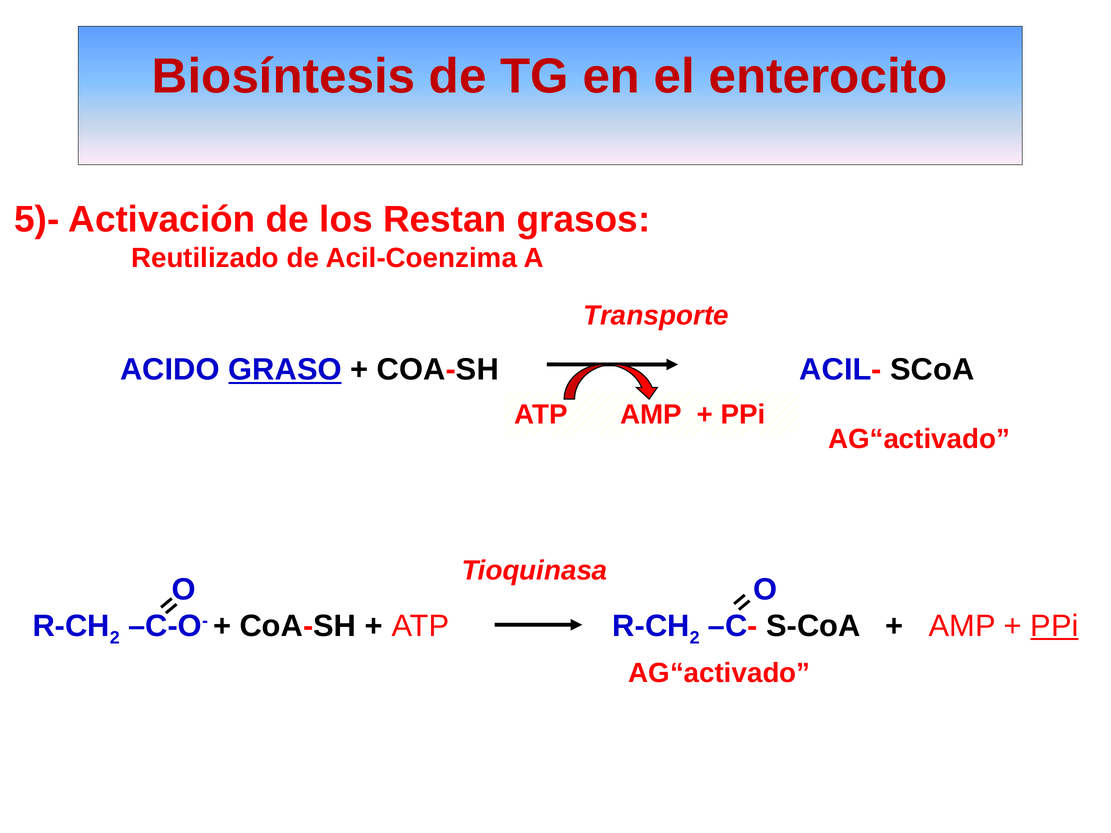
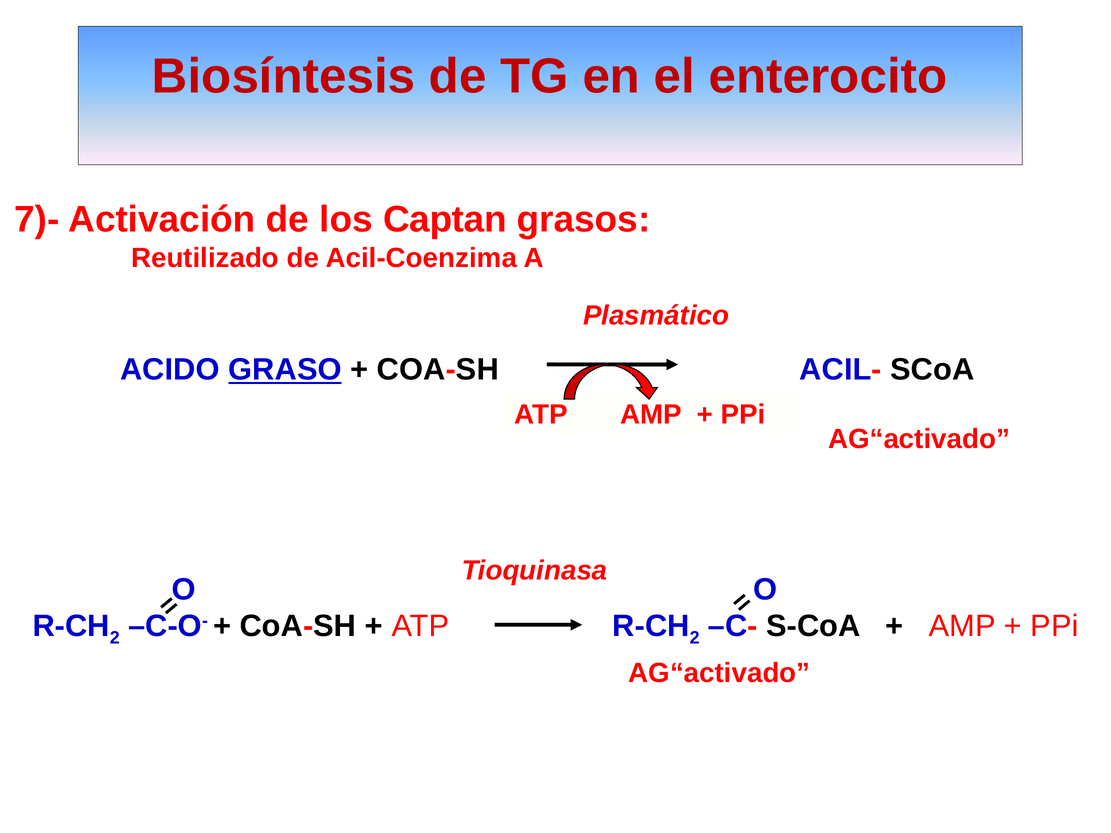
5)-: 5)- -> 7)- (37, 220)
Restan: Restan -> Captan (445, 220)
Transporte: Transporte -> Plasmático (656, 316)
PPi underline: present -> none (1054, 626)
